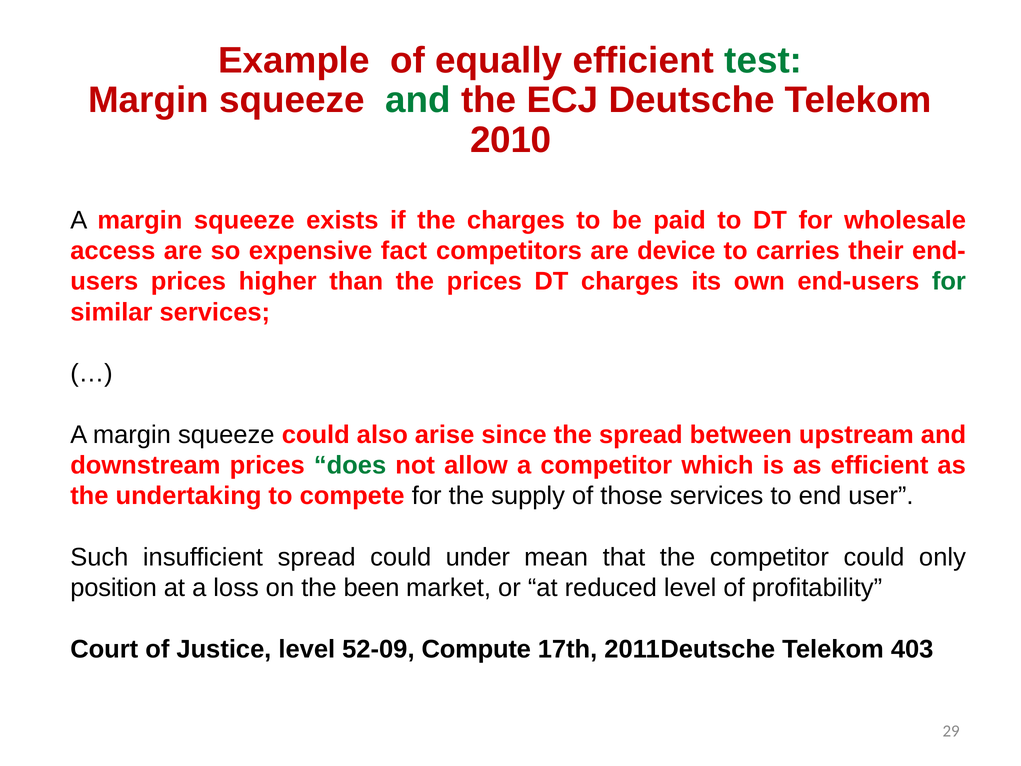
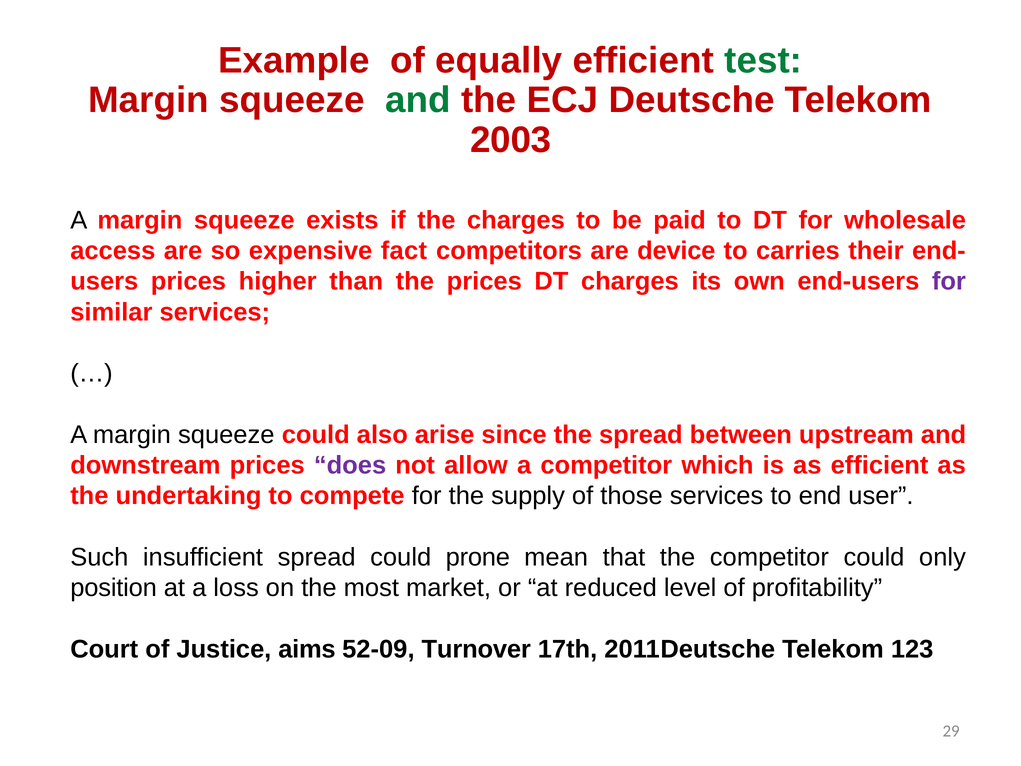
2010: 2010 -> 2003 (511, 140)
for colour: green -> purple (949, 281)
does colour: green -> purple (350, 465)
under: under -> prone (478, 557)
been: been -> most (371, 588)
Justice level: level -> aims (307, 649)
Compute: Compute -> Turnover (476, 649)
403: 403 -> 123 (912, 649)
